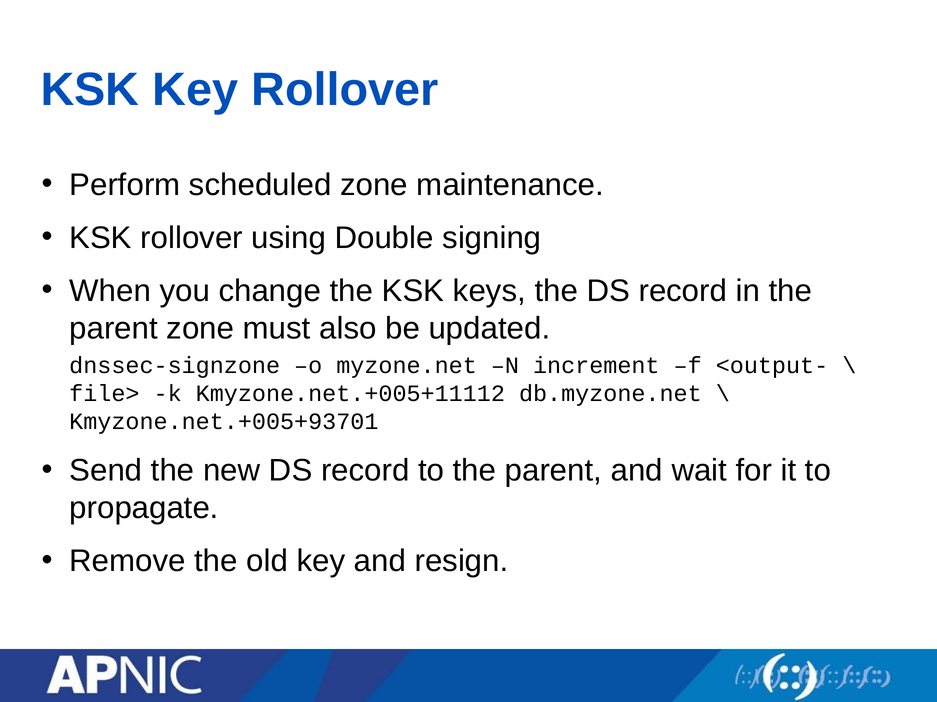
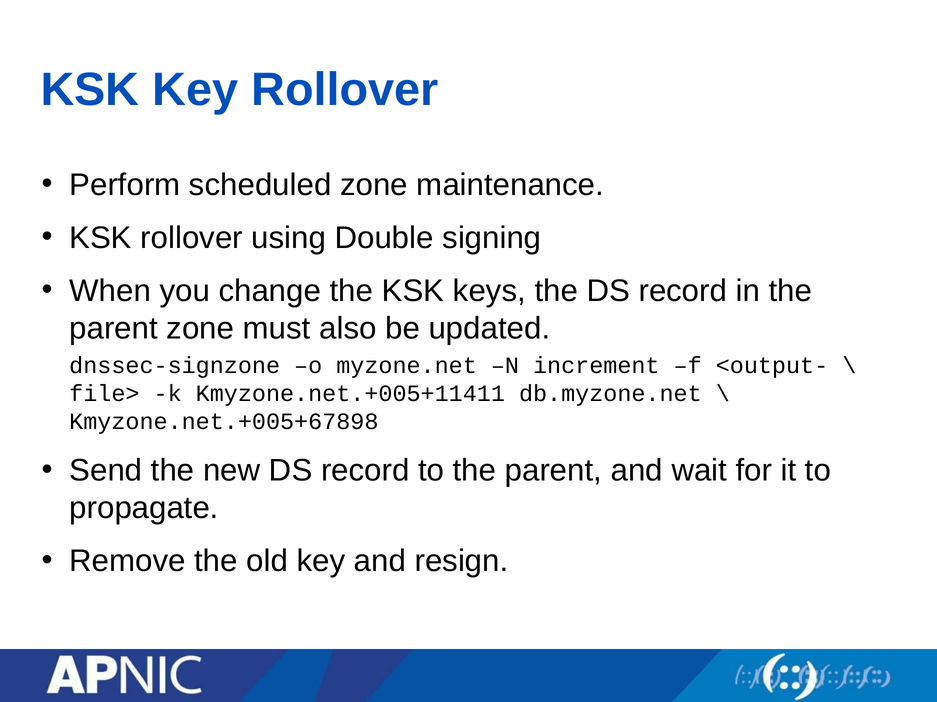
Kmyzone.net.+005+11112: Kmyzone.net.+005+11112 -> Kmyzone.net.+005+11411 (350, 394)
Kmyzone.net.+005+93701: Kmyzone.net.+005+93701 -> Kmyzone.net.+005+67898 (224, 422)
